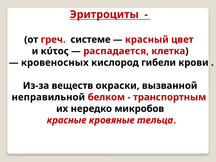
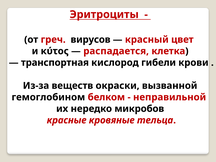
системе: системе -> вирусов (91, 40)
кровеносных: кровеносных -> транспортная (55, 63)
неправильной: неправильной -> гемоглобином (48, 97)
транспортным: транспортным -> неправильной (170, 97)
